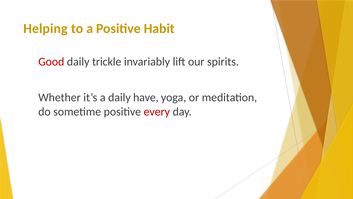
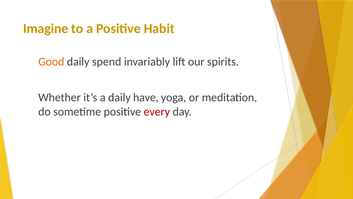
Helping: Helping -> Imagine (46, 29)
Good colour: red -> orange (51, 62)
trickle: trickle -> spend (107, 62)
